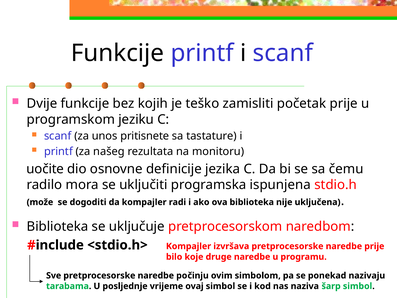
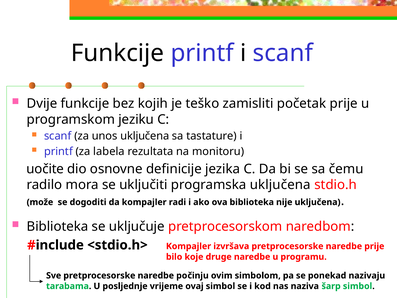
unos pritisnete: pritisnete -> uključena (145, 136)
našeg: našeg -> labela (109, 151)
programska ispunjena: ispunjena -> uključena (280, 185)
